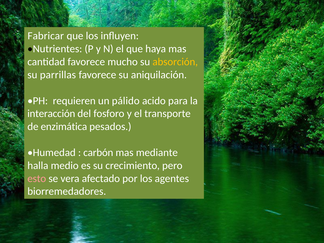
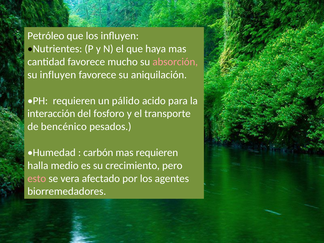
Fabricar: Fabricar -> Petróleo (46, 36)
absorción colour: yellow -> pink (175, 62)
su parrillas: parrillas -> influyen (58, 75)
enzimática: enzimática -> bencénico (64, 127)
mas mediante: mediante -> requieren (157, 153)
